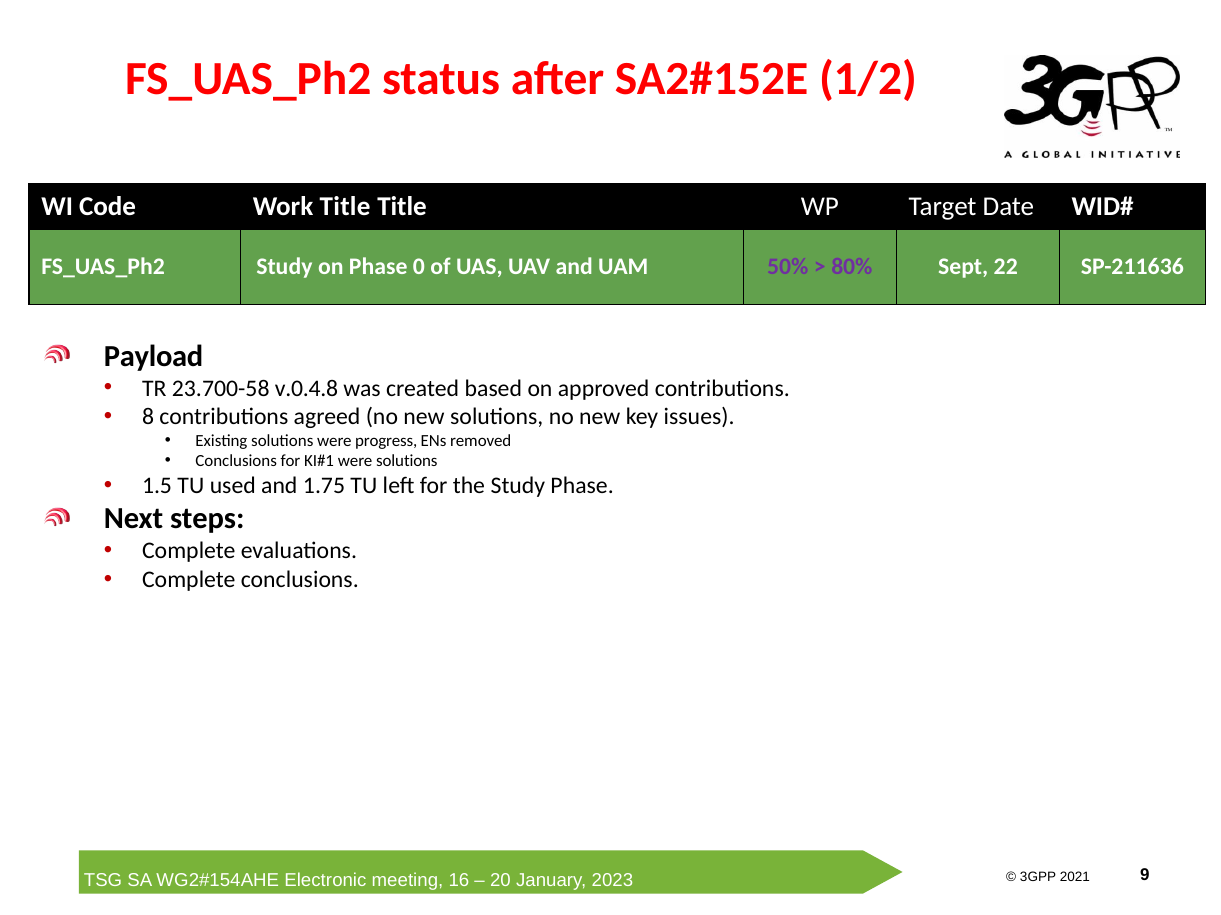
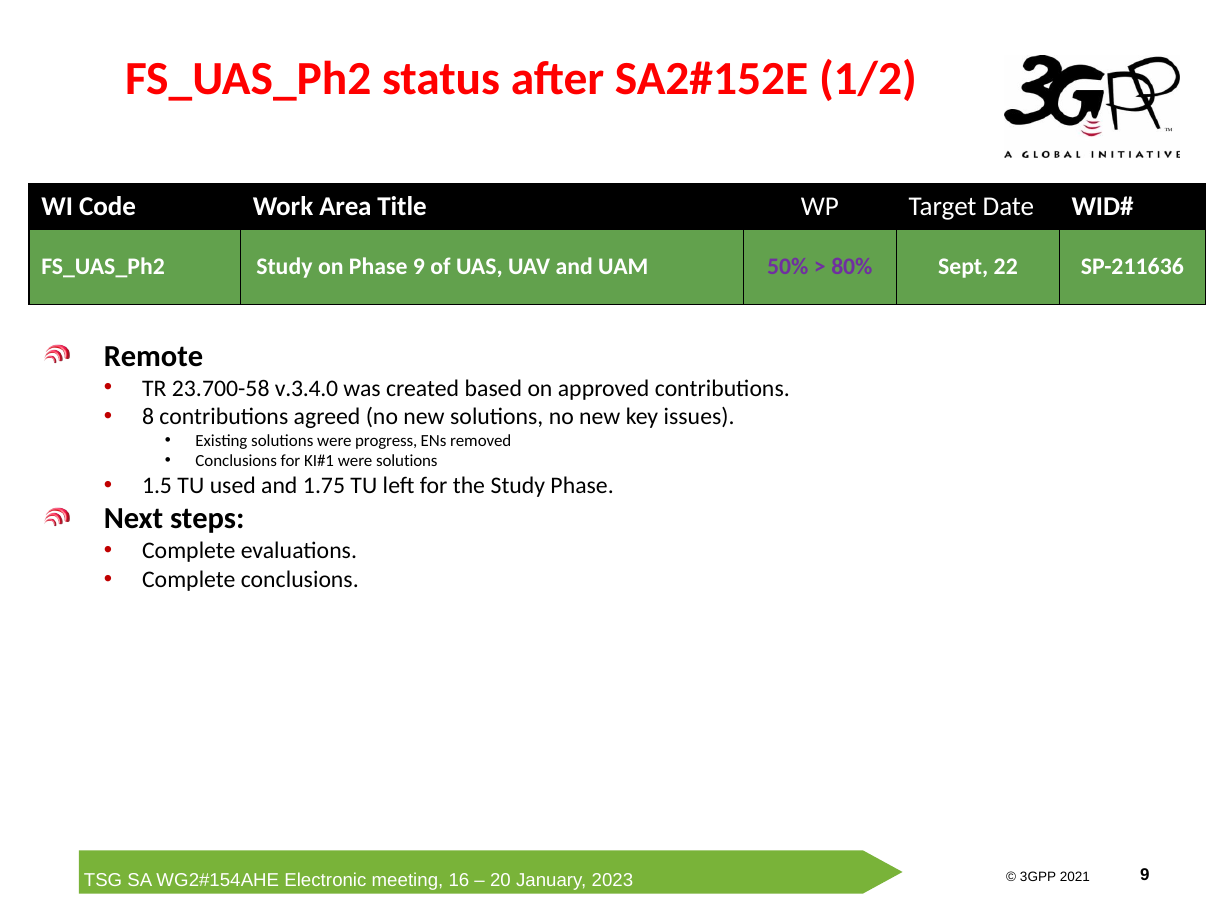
Work Title: Title -> Area (345, 207)
Phase 0: 0 -> 9 (419, 267)
Payload: Payload -> Remote (154, 356)
v.0.4.8: v.0.4.8 -> v.3.4.0 (306, 389)
